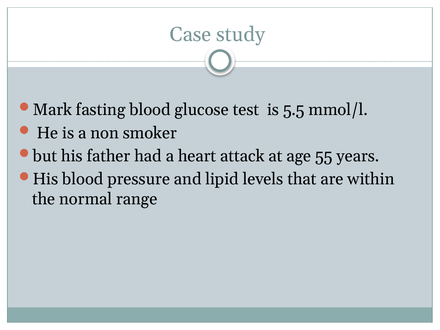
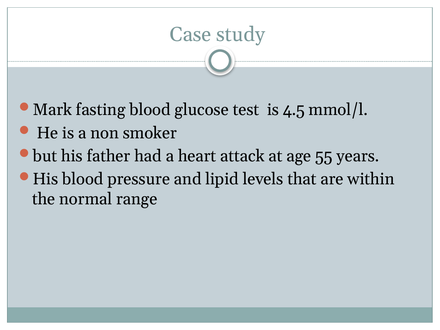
5.5: 5.5 -> 4.5 (294, 110)
